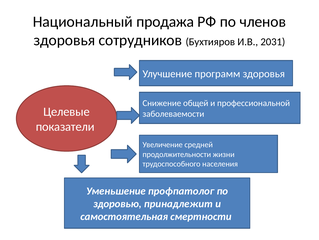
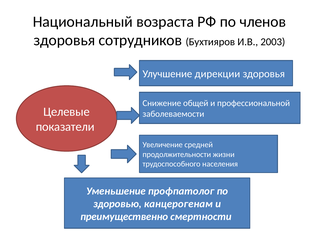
продажа: продажа -> возраста (165, 22)
2031: 2031 -> 2003 (273, 42)
программ: программ -> дирекции (217, 74)
принадлежит: принадлежит -> канцерогенам (178, 203)
самостоятельная: самостоятельная -> преимущественно (124, 216)
